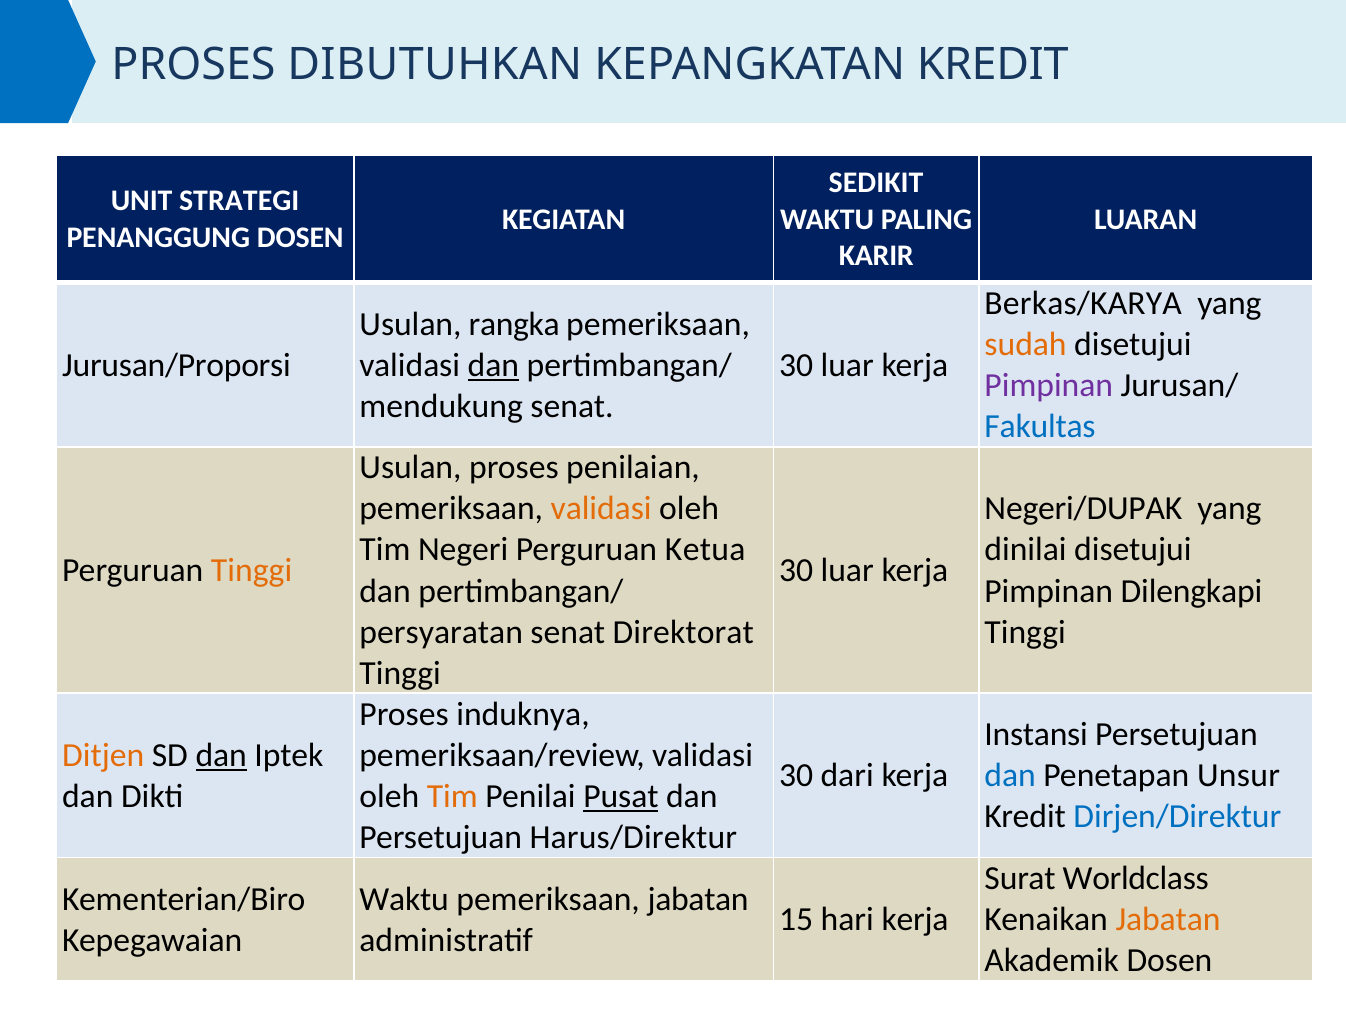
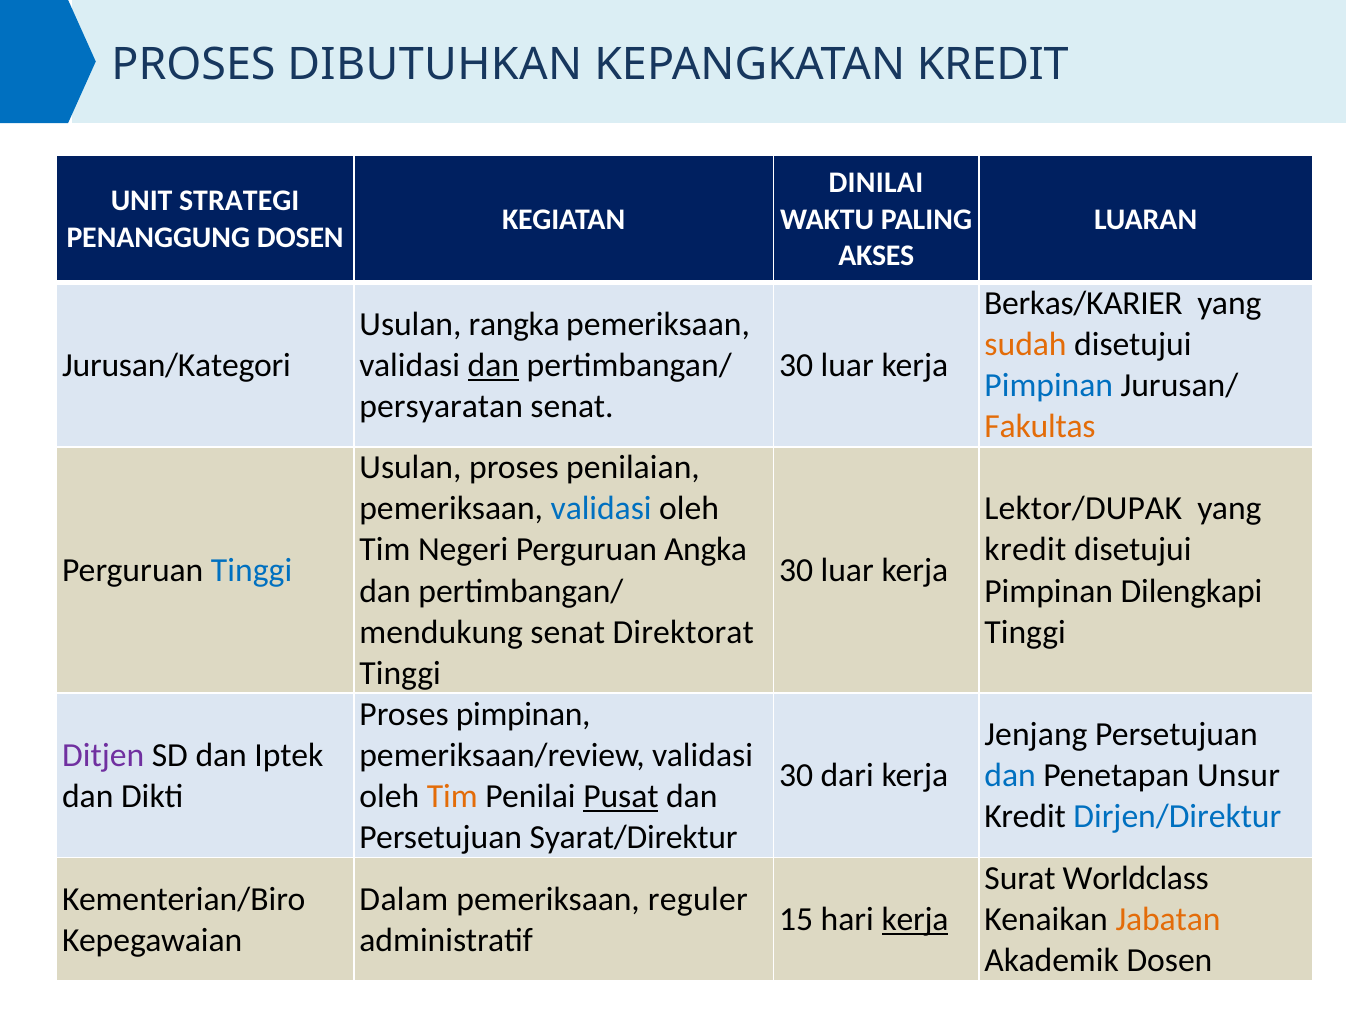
SEDIKIT: SEDIKIT -> DINILAI (876, 183)
KARIR: KARIR -> AKSES (876, 256)
Berkas/KARYA: Berkas/KARYA -> Berkas/KARIER (1083, 304)
Jurusan/Proporsi: Jurusan/Proporsi -> Jurusan/Kategori (176, 365)
Pimpinan colour: purple -> blue (1049, 386)
mendukung: mendukung -> persyaratan (441, 406)
Fakultas colour: blue -> orange (1040, 427)
validasi colour: orange -> blue (601, 509)
Negeri/DUPAK: Negeri/DUPAK -> Lektor/DUPAK (1083, 509)
Ketua: Ketua -> Angka (706, 550)
dinilai: dinilai -> kredit (1025, 550)
Tinggi colour: orange -> blue (252, 571)
persyaratan: persyaratan -> mendukung (441, 632)
Proses induknya: induknya -> pimpinan (523, 714)
Instansi: Instansi -> Jenjang (1036, 735)
Ditjen colour: orange -> purple (103, 756)
dan underline: present -> none (221, 756)
Harus/Direktur: Harus/Direktur -> Syarat/Direktur (634, 838)
Waktu: Waktu -> Dalam (404, 899)
pemeriksaan jabatan: jabatan -> reguler (698, 899)
kerja underline: none -> present (915, 920)
